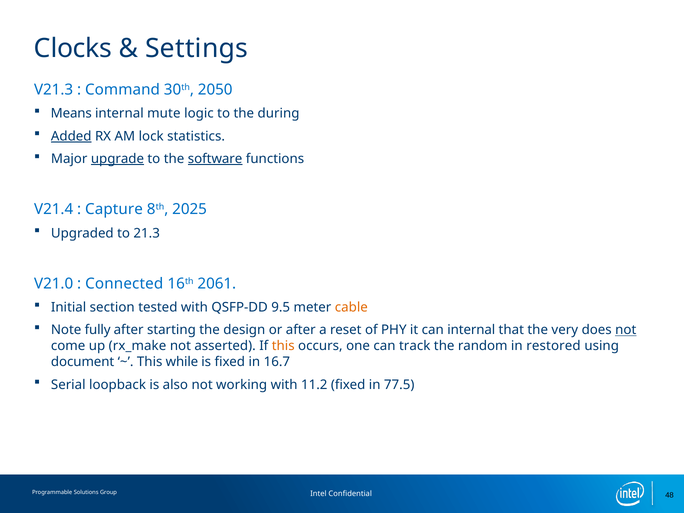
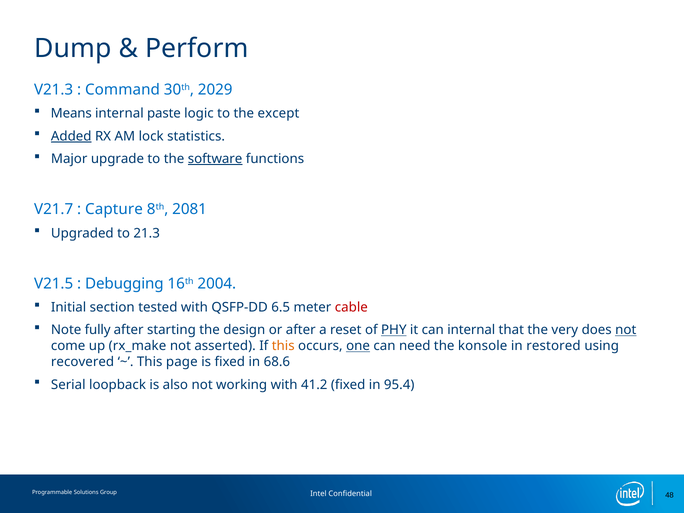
Clocks: Clocks -> Dump (73, 49)
Settings: Settings -> Perform (197, 49)
2050: 2050 -> 2029 (215, 90)
mute: mute -> paste (164, 114)
during: during -> except (278, 114)
upgrade underline: present -> none (117, 159)
V21.4: V21.4 -> V21.7 (54, 209)
2025: 2025 -> 2081 (190, 209)
V21.0: V21.0 -> V21.5 (54, 284)
Connected: Connected -> Debugging (124, 284)
2061: 2061 -> 2004 (217, 284)
9.5: 9.5 -> 6.5 (281, 307)
cable colour: orange -> red (351, 307)
PHY underline: none -> present (394, 330)
one underline: none -> present (358, 346)
track: track -> need (415, 346)
random: random -> konsole (483, 346)
document: document -> recovered (83, 362)
while: while -> page (182, 362)
16.7: 16.7 -> 68.6 (277, 362)
11.2: 11.2 -> 41.2 (314, 385)
77.5: 77.5 -> 95.4 (399, 385)
